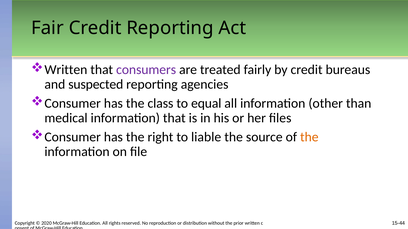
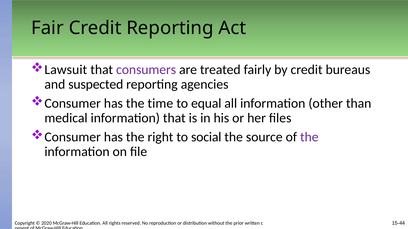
Written: Written -> Lawsuit (66, 70)
class: class -> time (160, 104)
liable: liable -> social (206, 137)
the colour: orange -> purple (309, 137)
